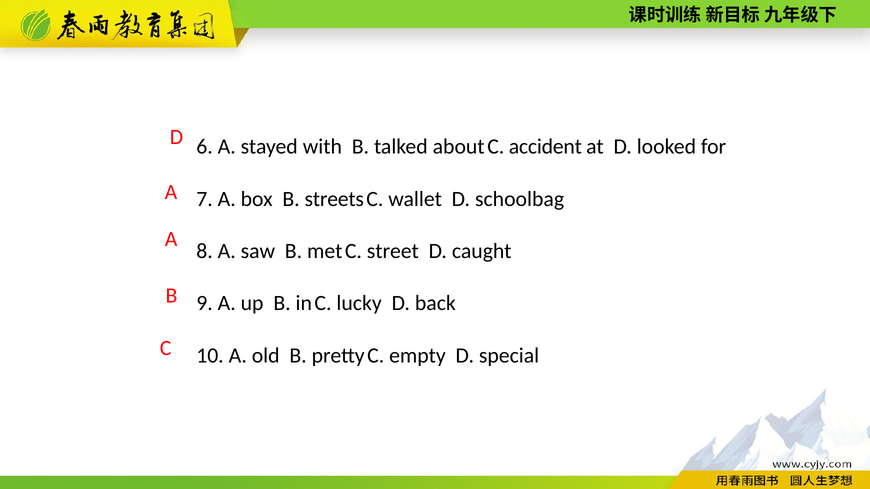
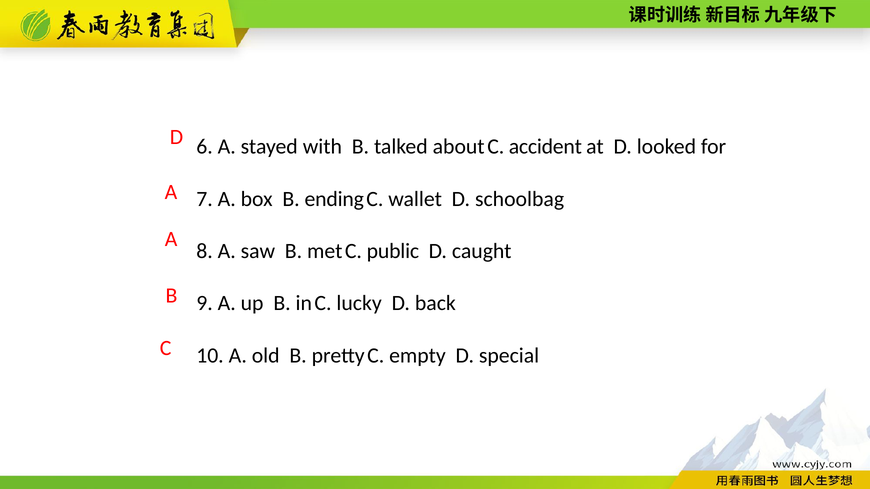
streets: streets -> ending (334, 199)
street: street -> public (393, 251)
